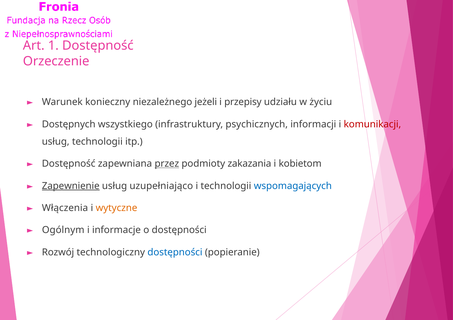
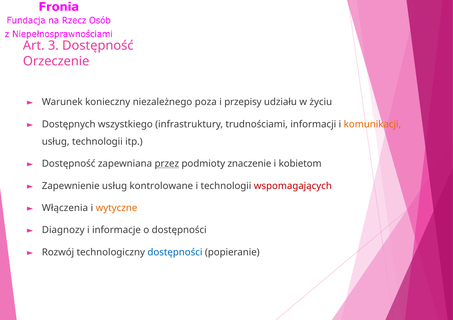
1: 1 -> 3 (53, 46)
jeżeli: jeżeli -> poza (206, 102)
psychicznych: psychicznych -> trudnościami (257, 124)
komunikacji colour: red -> orange (372, 124)
zakazania: zakazania -> znaczenie (249, 164)
Zapewnienie underline: present -> none (71, 186)
uzupełniająco: uzupełniająco -> kontrolowane (161, 186)
wspomagających colour: blue -> red (293, 186)
Ogólnym: Ogólnym -> Diagnozy (63, 230)
